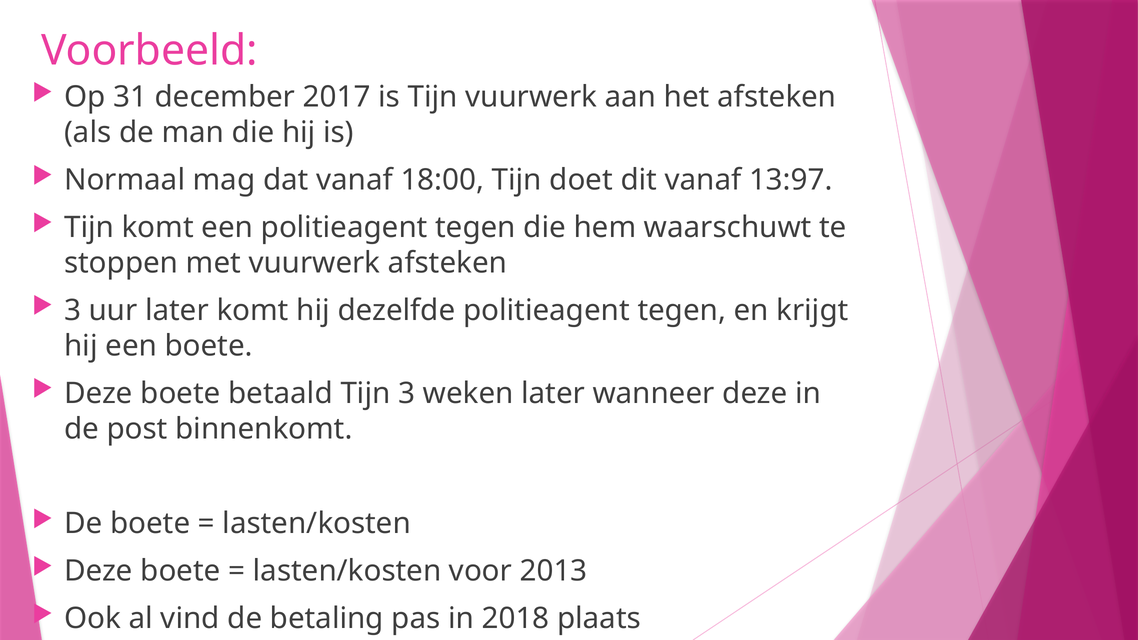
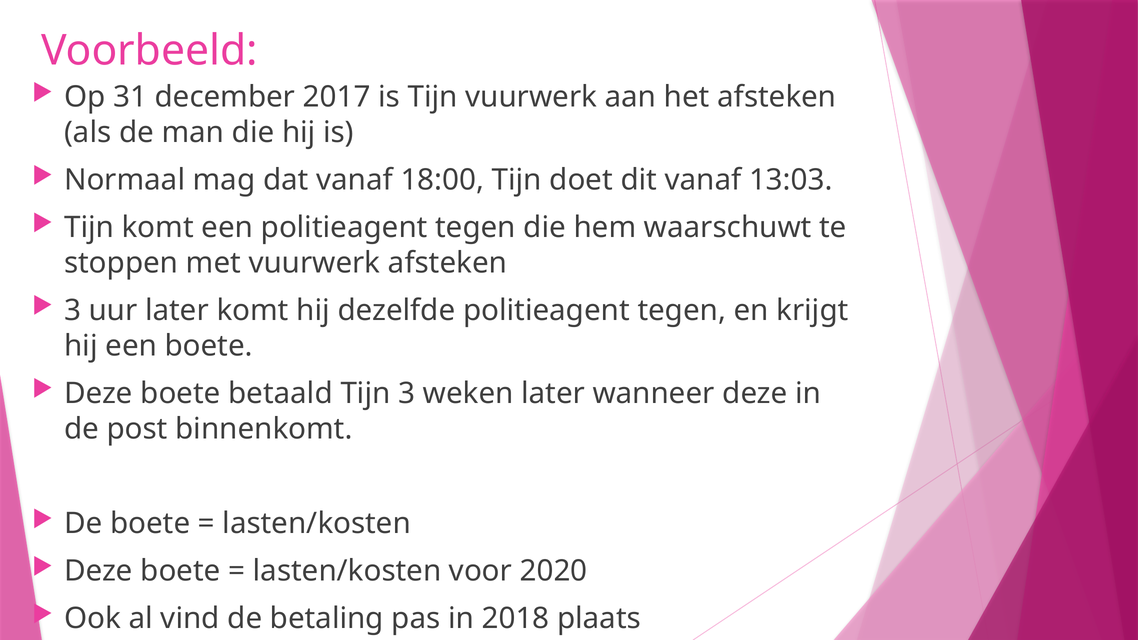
13:97: 13:97 -> 13:03 (791, 180)
2013: 2013 -> 2020 (554, 571)
